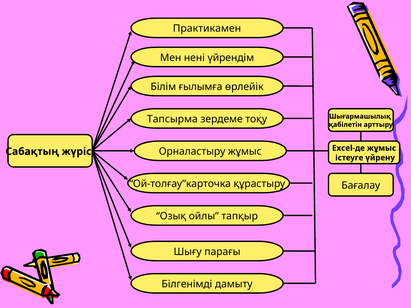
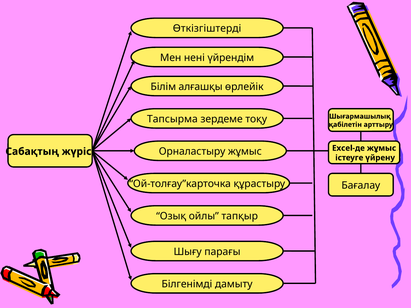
Практикамен: Практикамен -> Өткізгіштерді (207, 29)
ғылымға: ғылымға -> алғашқы (201, 87)
